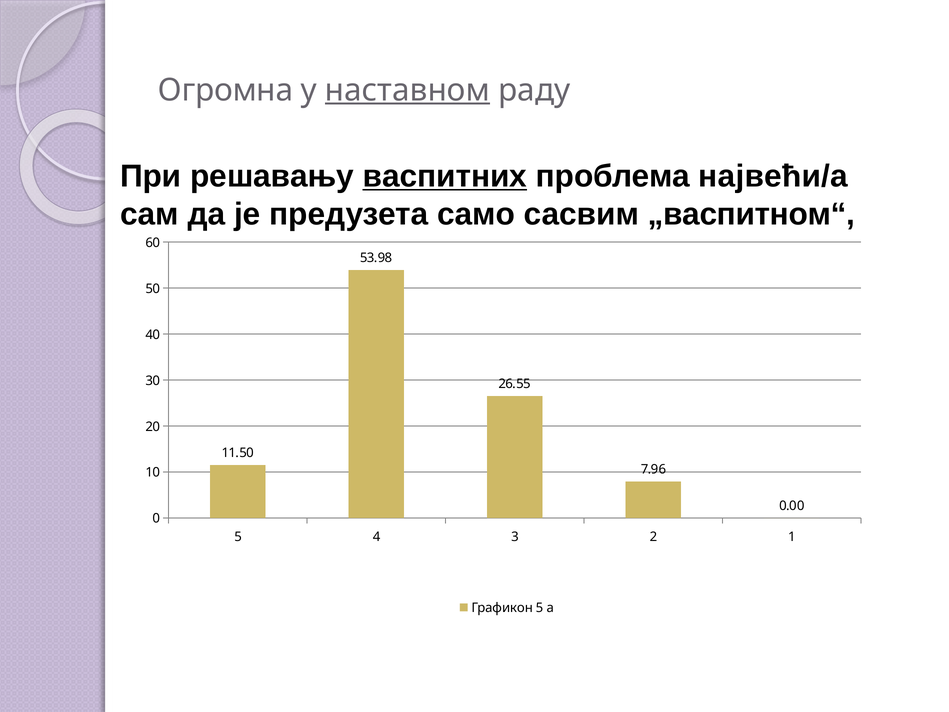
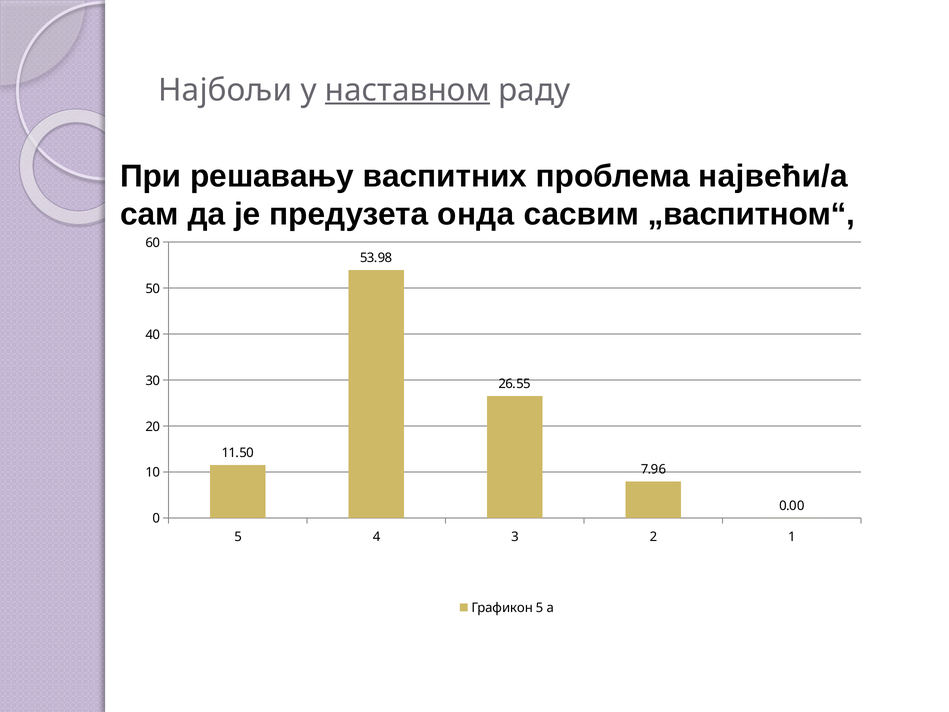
Огромна: Огромна -> Најбољи (225, 90)
васпитних underline: present -> none (445, 176)
само: само -> онда (476, 214)
